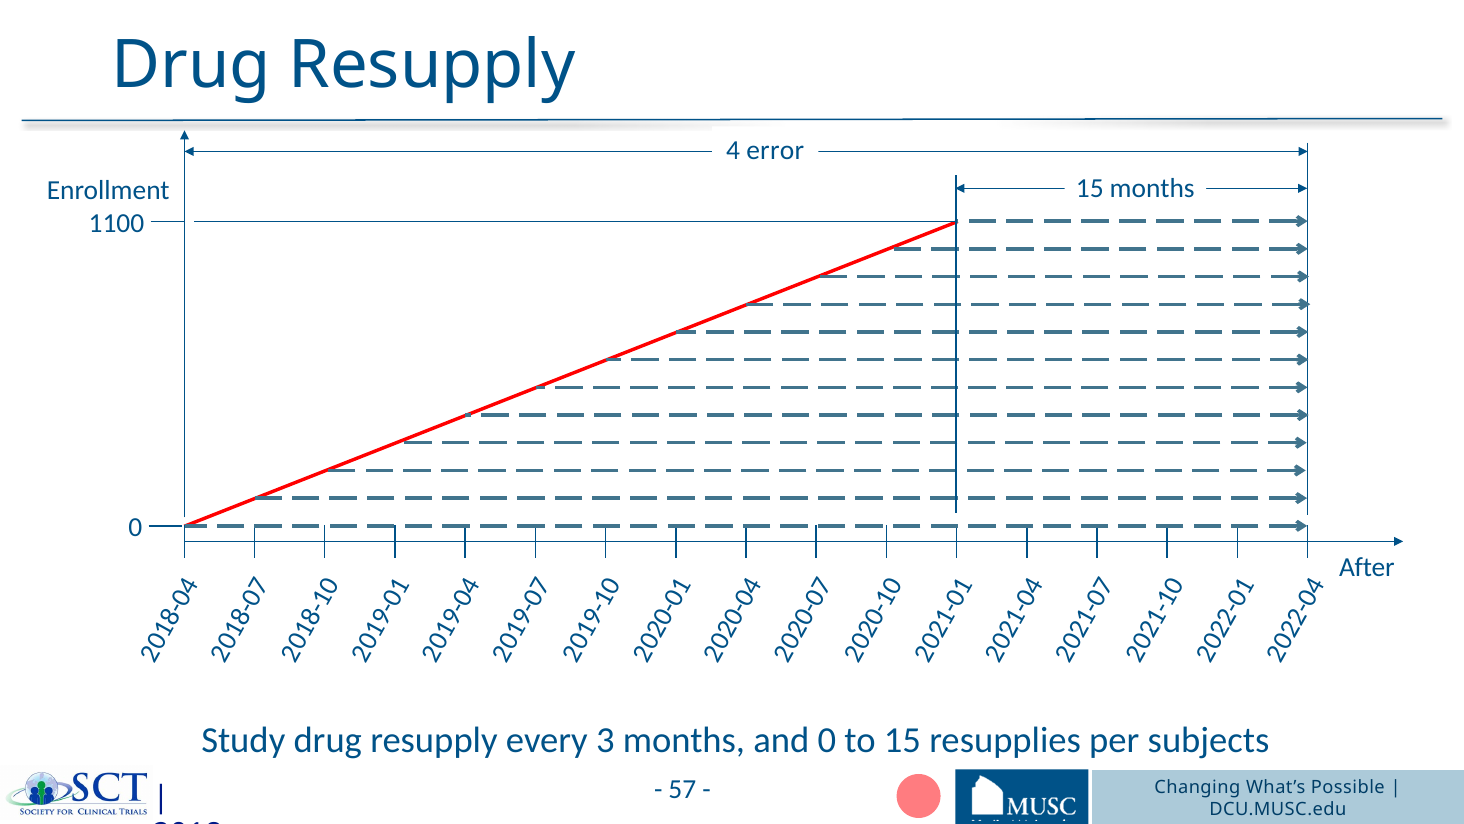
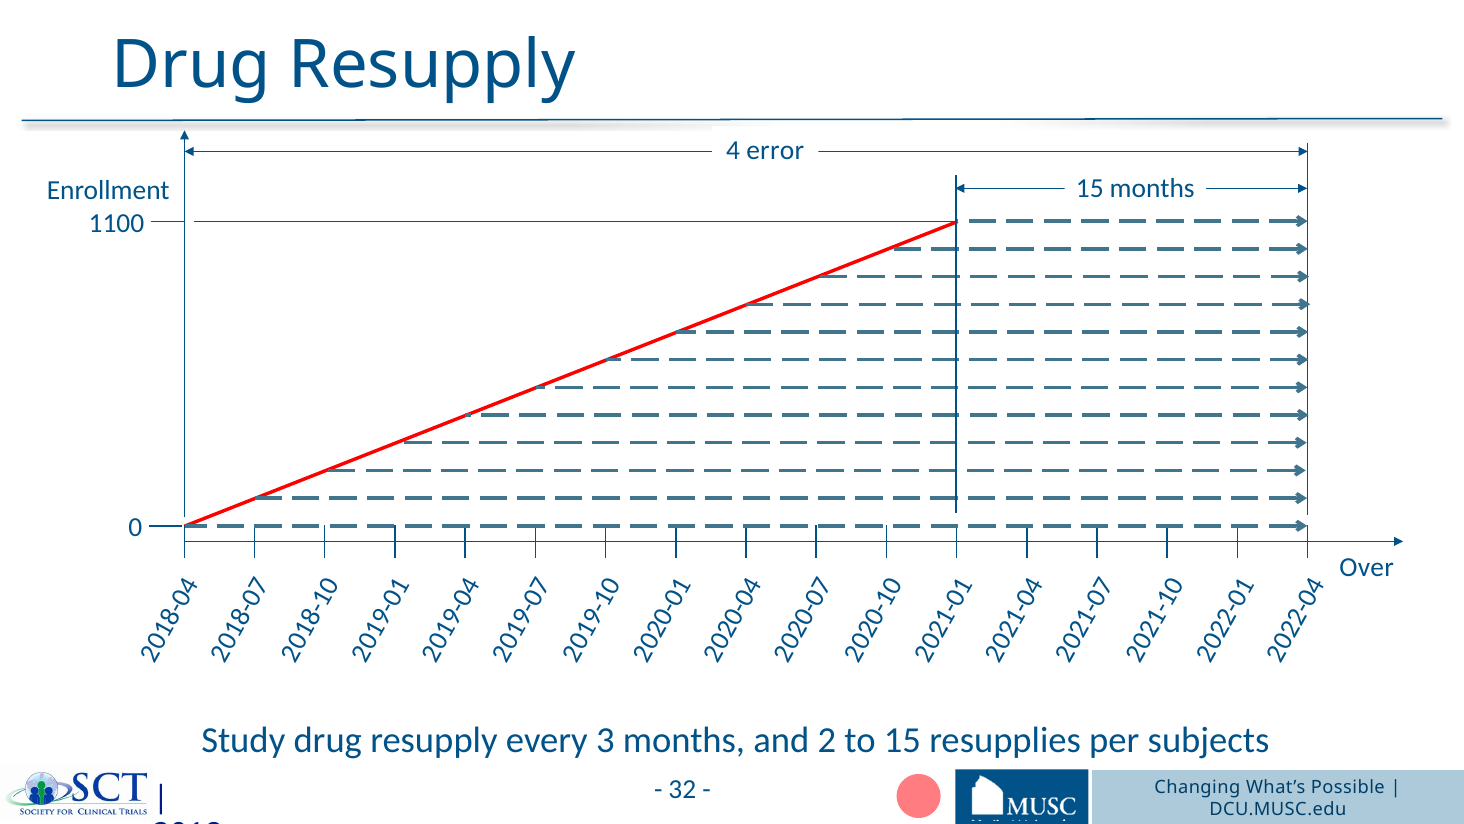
After: After -> Over (1367, 567)
and 0: 0 -> 2 (827, 740)
57: 57 -> 32 (682, 789)
